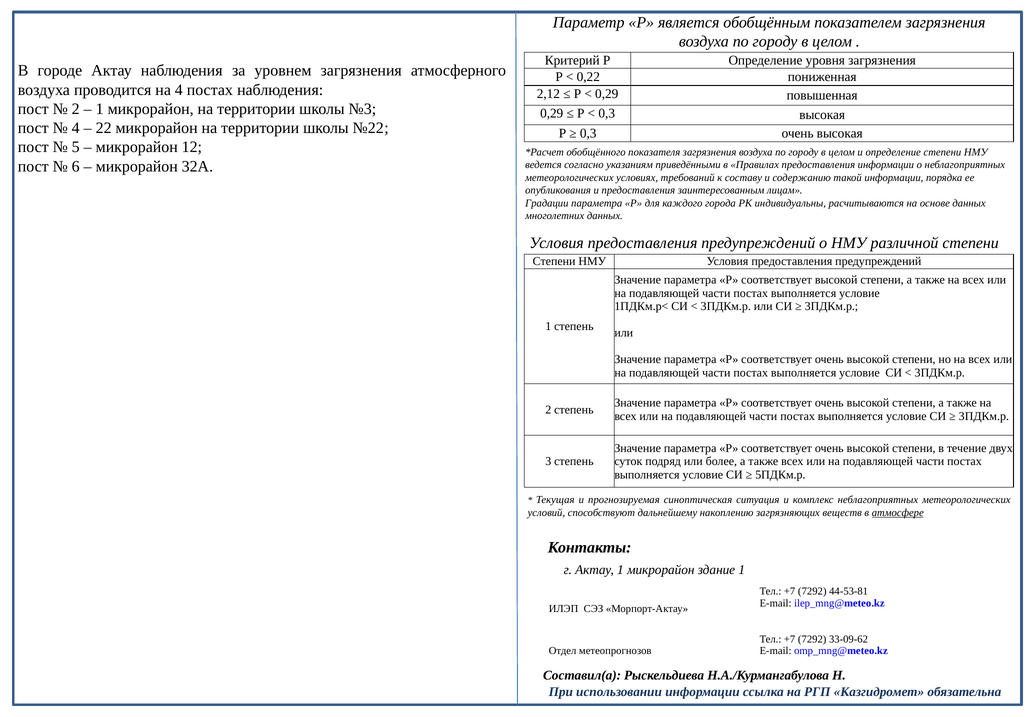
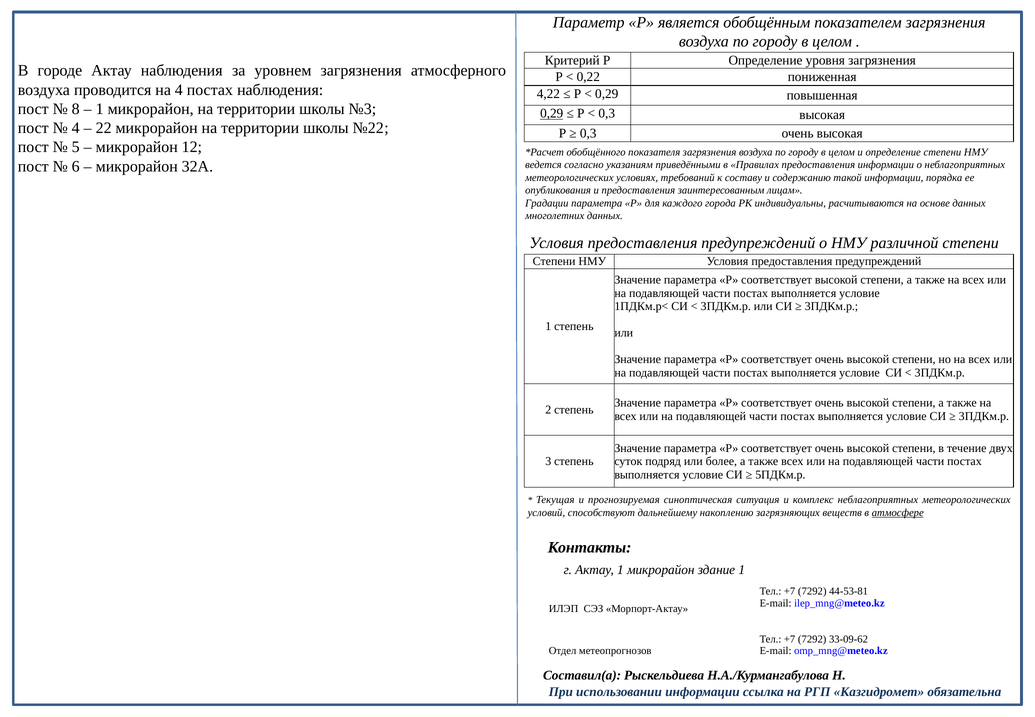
2,12: 2,12 -> 4,22 (548, 94)
2: 2 -> 8 (76, 109)
0,29 underline: none -> present (552, 113)
